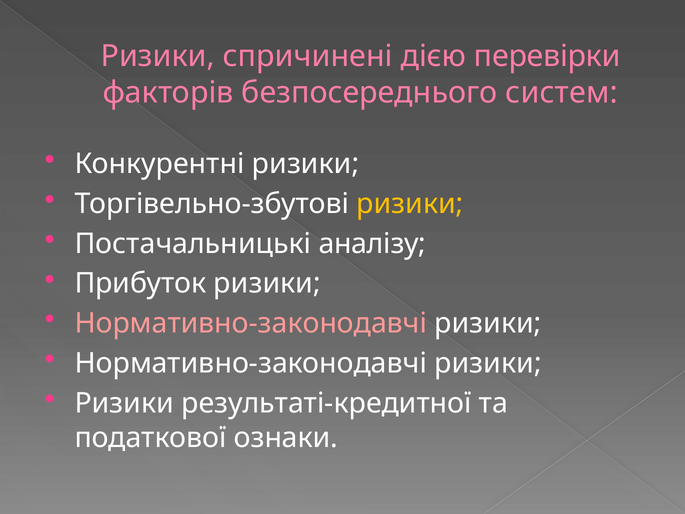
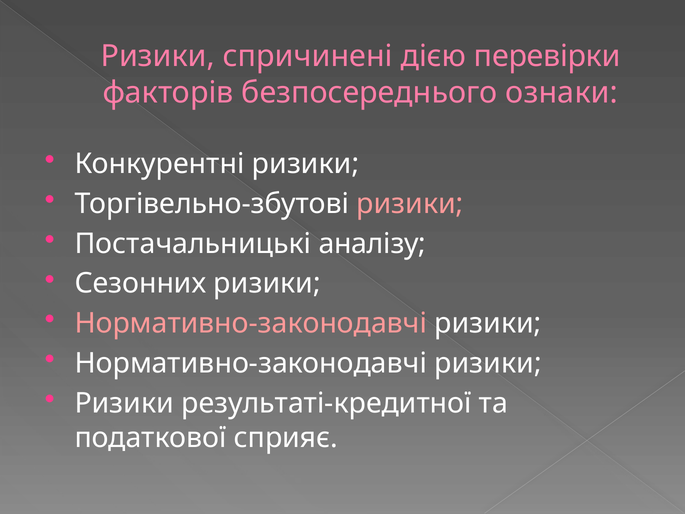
систем: систем -> ознаки (562, 93)
ризики colour: yellow -> pink (410, 204)
Прибуток: Прибуток -> Сезонних (140, 283)
ознаки: ознаки -> сприяє (286, 438)
